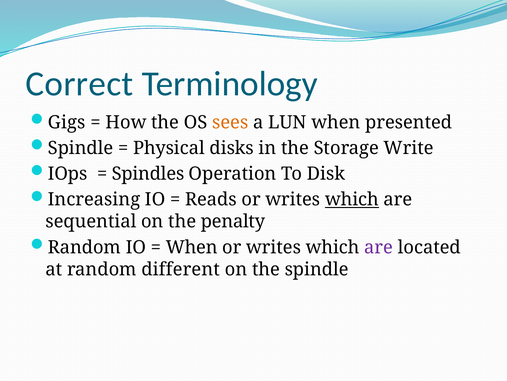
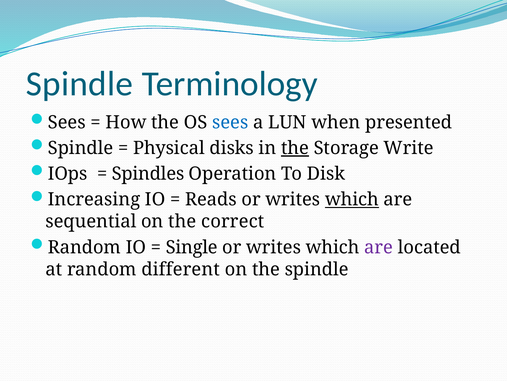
Correct: Correct -> Spindle (79, 84)
Gigs: Gigs -> Sees (67, 122)
sees colour: orange -> blue (230, 122)
the underline: none -> present (295, 148)
penalty: penalty -> correct (233, 221)
When: When -> Single (192, 247)
